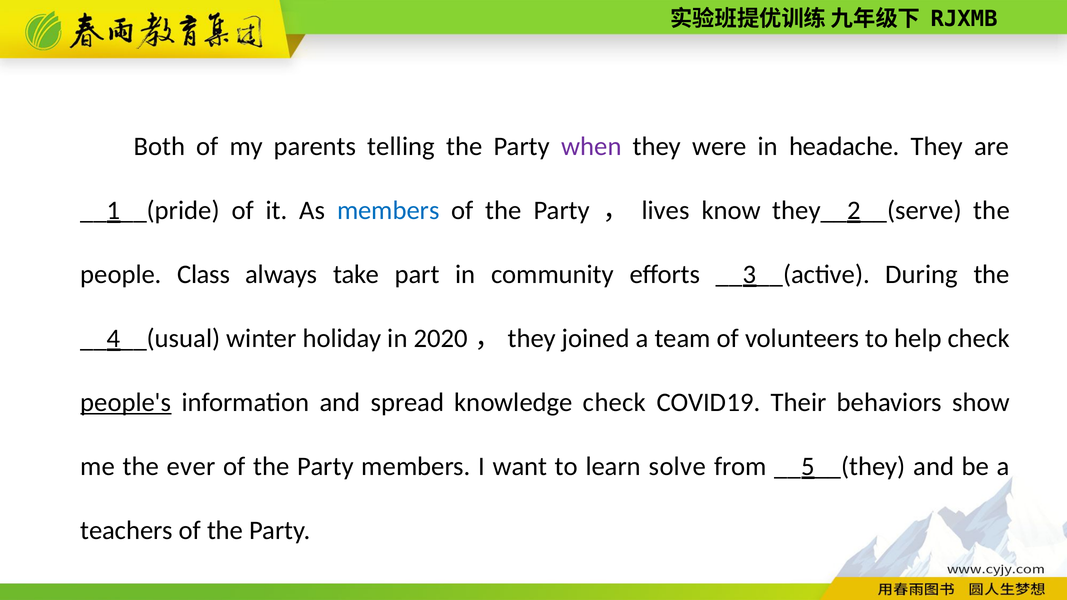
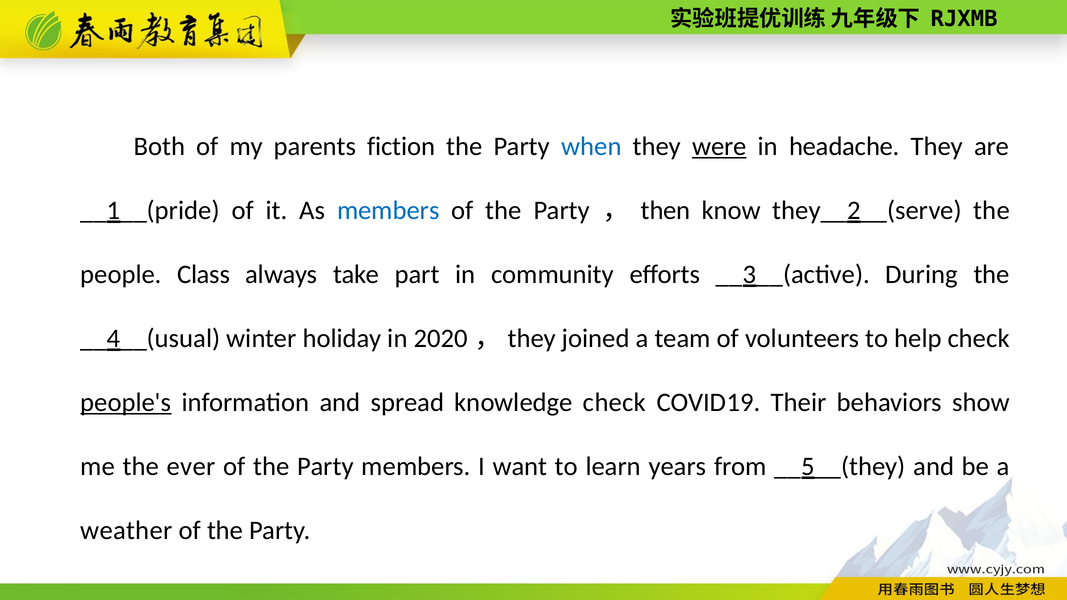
telling: telling -> fiction (401, 147)
when colour: purple -> blue (591, 147)
were underline: none -> present (719, 147)
lives: lives -> then (666, 211)
solve: solve -> years (678, 467)
teachers: teachers -> weather (126, 531)
